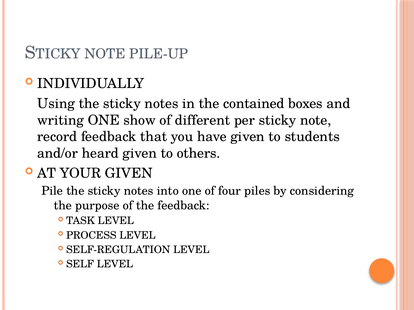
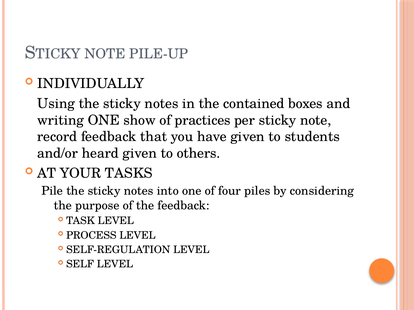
different: different -> practices (203, 120)
YOUR GIVEN: GIVEN -> TASKS (129, 173)
